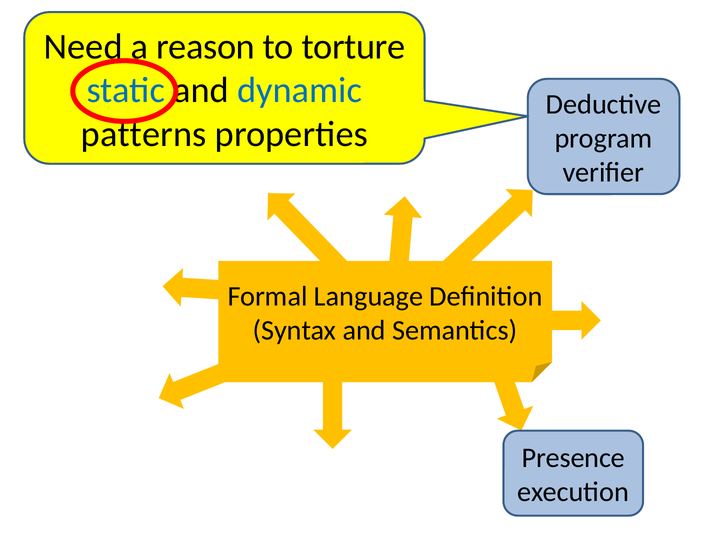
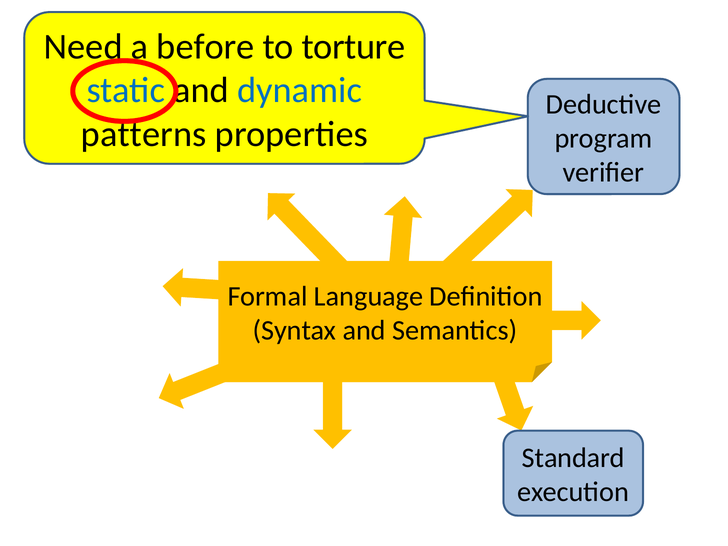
reason: reason -> before (205, 47)
Presence: Presence -> Standard (573, 458)
